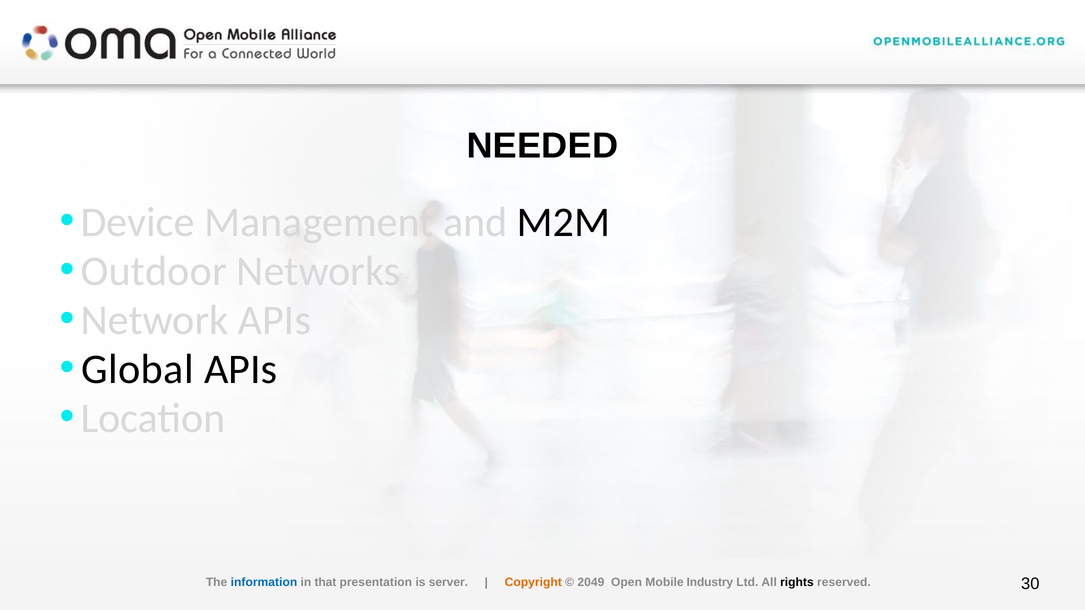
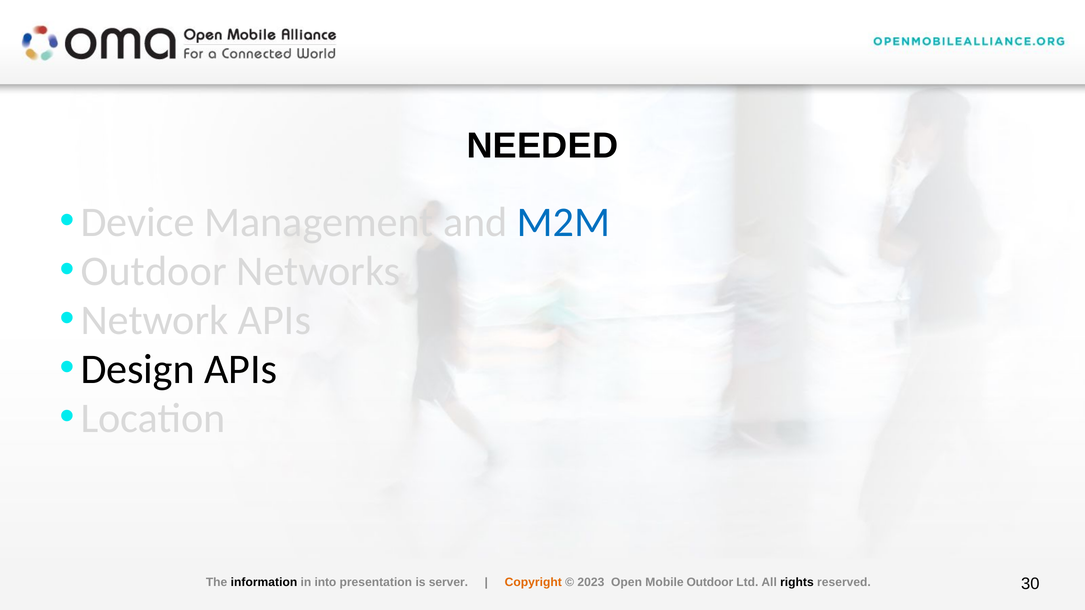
M2M colour: black -> blue (564, 223)
Global: Global -> Design (138, 370)
information colour: blue -> black (264, 583)
that: that -> into (325, 583)
2049: 2049 -> 2023 (591, 583)
Mobile Industry: Industry -> Outdoor (710, 583)
